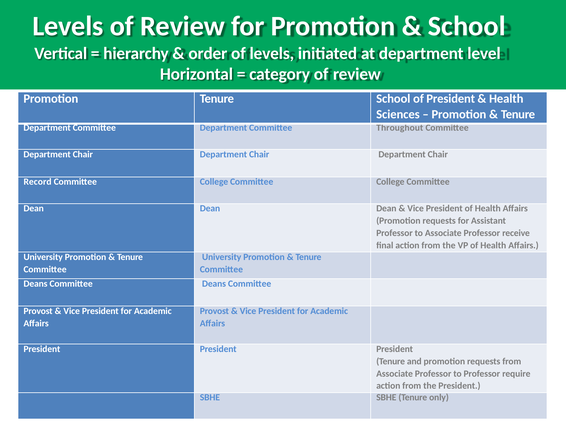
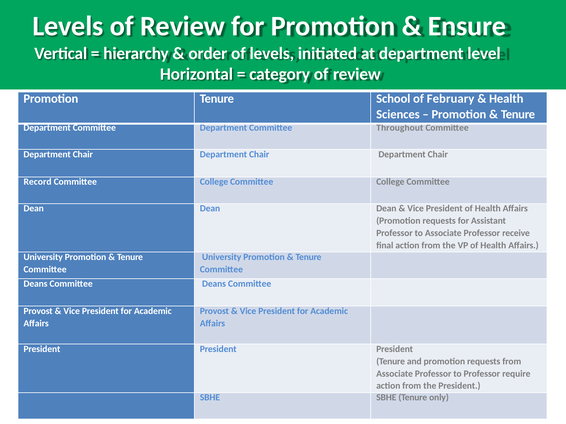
School: School -> Ensure (467, 26)
of President: President -> February (451, 99)
